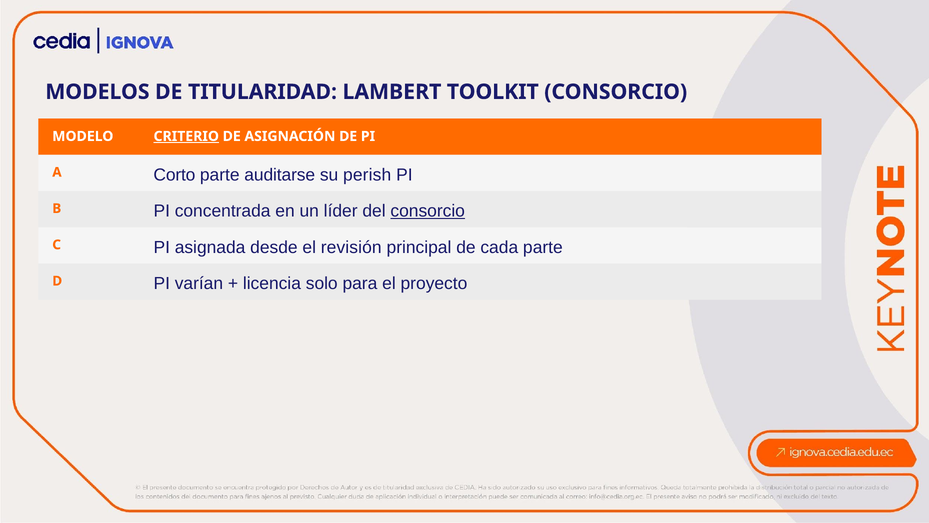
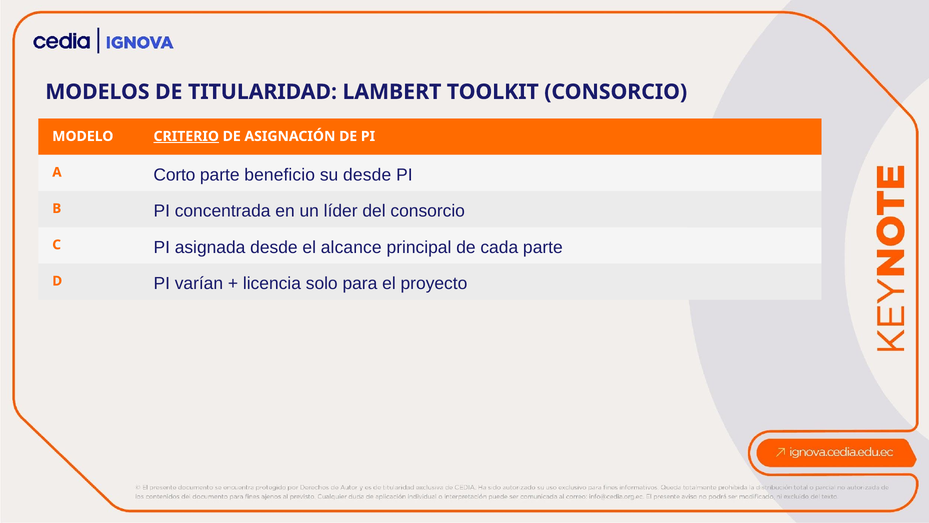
auditarse: auditarse -> beneficio (280, 175)
su perish: perish -> desde (367, 175)
consorcio underline: present -> none (428, 211)
revisión: revisión -> alcance (351, 247)
